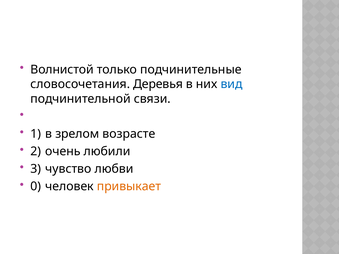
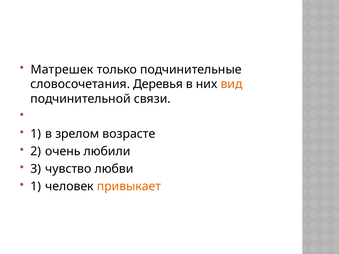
Волнистой: Волнистой -> Матрешек (62, 70)
вид colour: blue -> orange (231, 84)
0: 0 -> 1 (36, 186)
